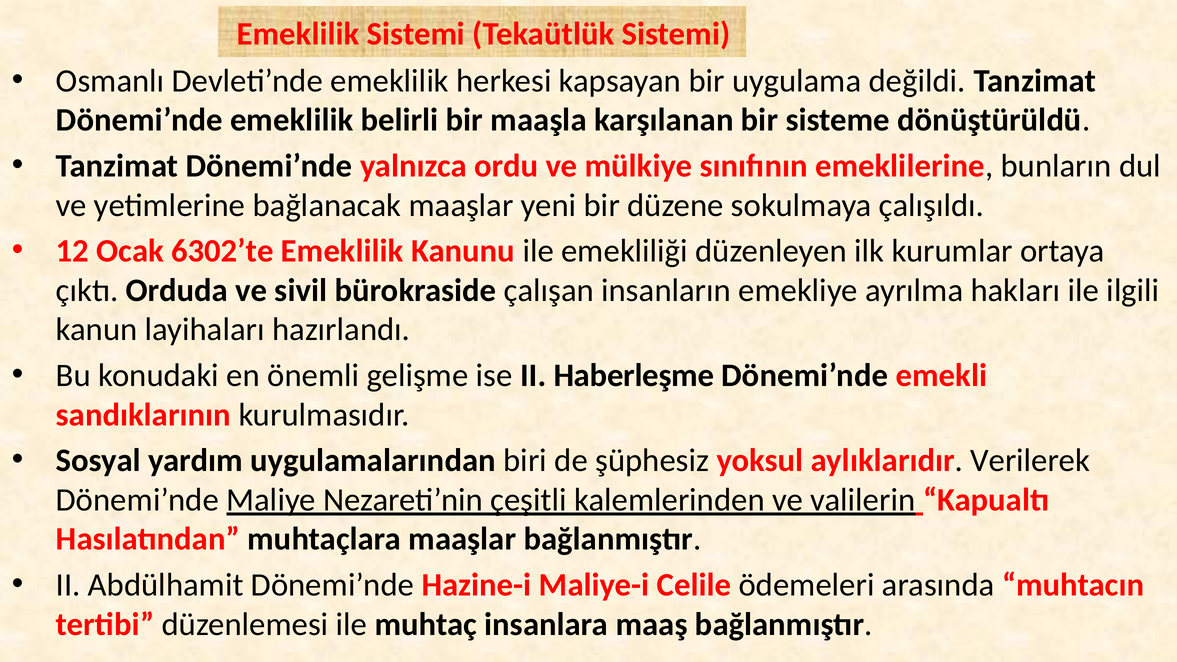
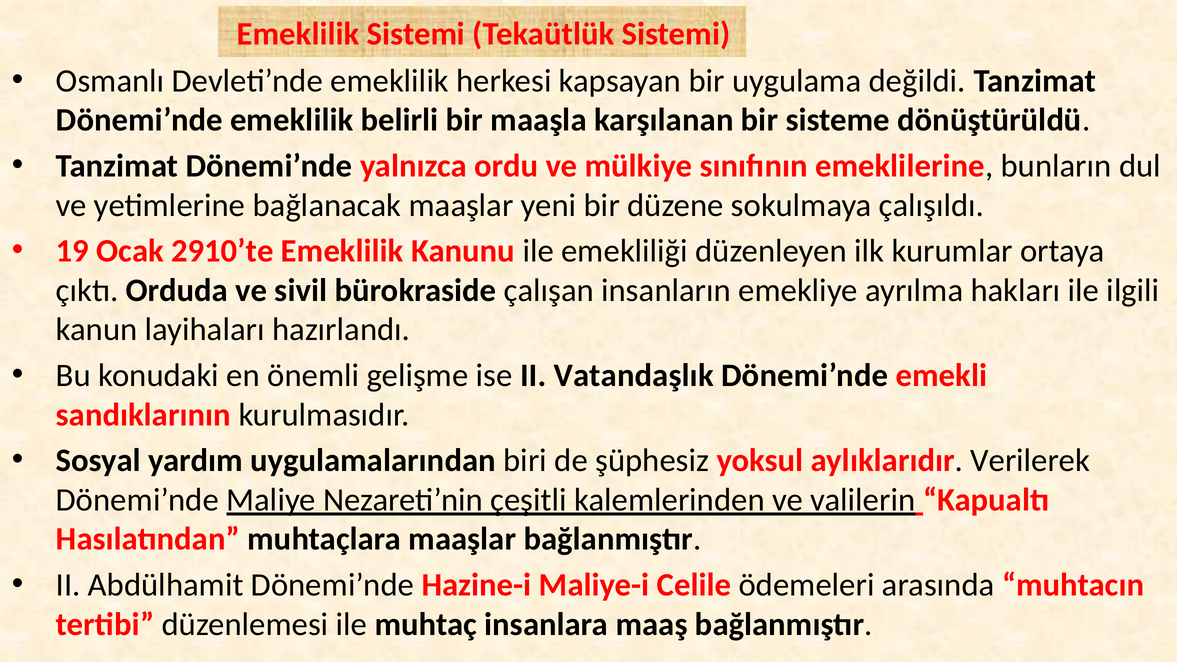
12: 12 -> 19 (72, 251)
6302’te: 6302’te -> 2910’te (222, 251)
Haberleşme: Haberleşme -> Vatandaşlık (634, 375)
